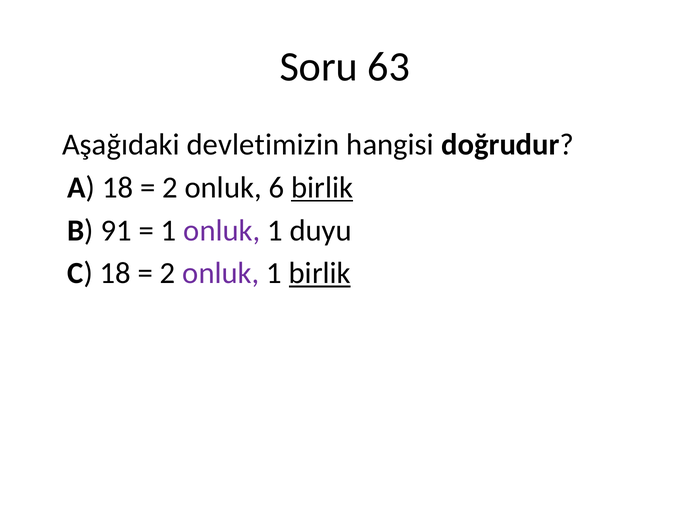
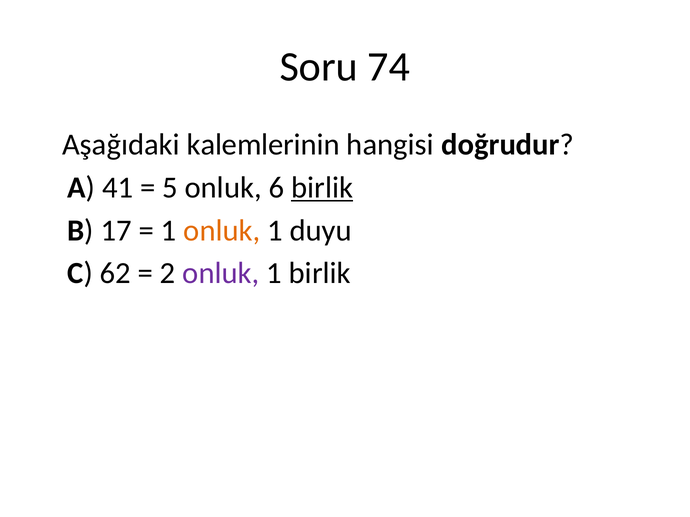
63: 63 -> 74 (389, 67)
devletimizin: devletimizin -> kalemlerinin (263, 145)
A 18: 18 -> 41 (118, 188)
2: 2 -> 5 (170, 188)
91: 91 -> 17 (116, 231)
onluk colour: purple -> orange (222, 231)
C 18: 18 -> 62 (115, 274)
birlik underline: present -> none (320, 274)
